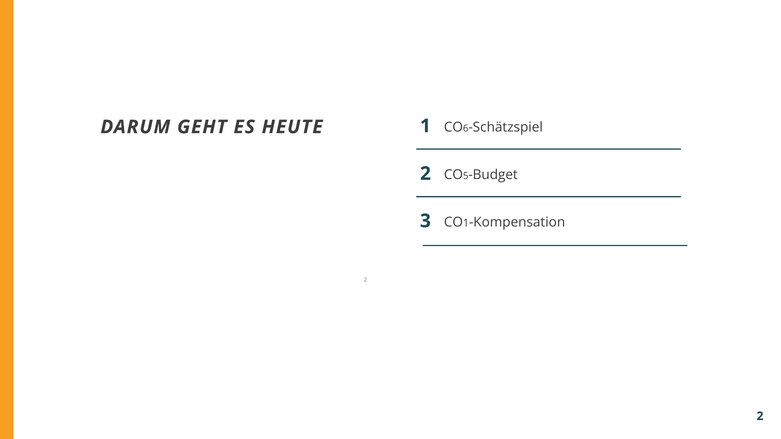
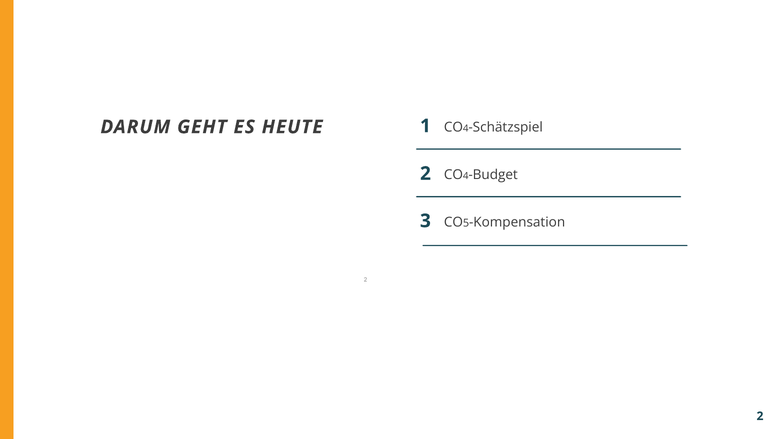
6: 6 -> 4 (466, 128)
5: 5 -> 4 (466, 176)
1: 1 -> 5 (466, 223)
